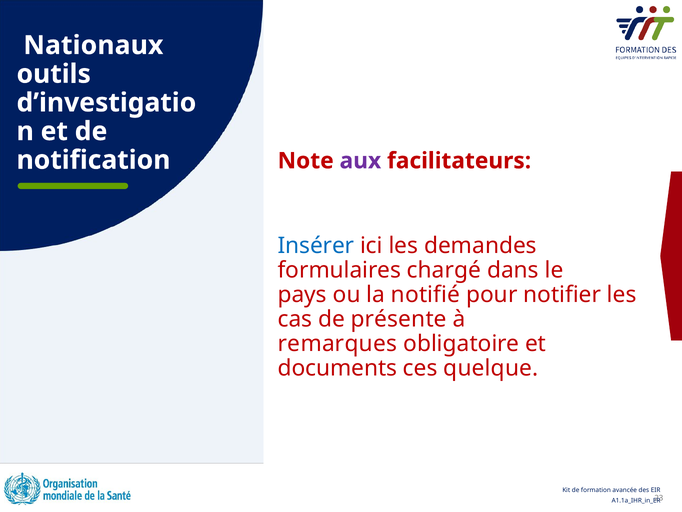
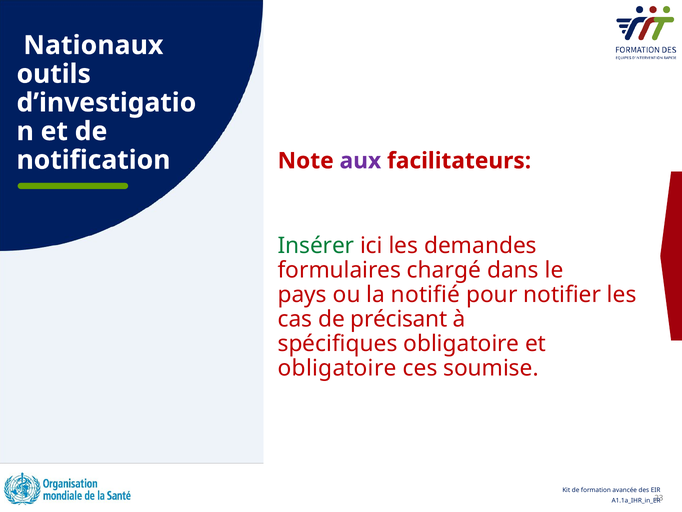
Insérer colour: blue -> green (316, 245)
présente: présente -> précisant (399, 319)
remarques: remarques -> spécifiques (338, 344)
documents: documents -> obligatoire (337, 368)
quelque: quelque -> soumise (491, 368)
